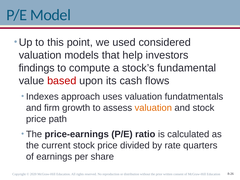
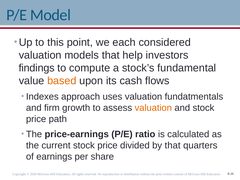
used: used -> each (124, 42)
based colour: red -> orange (62, 81)
by rate: rate -> that (173, 145)
